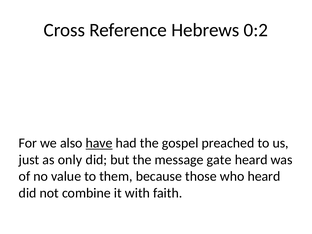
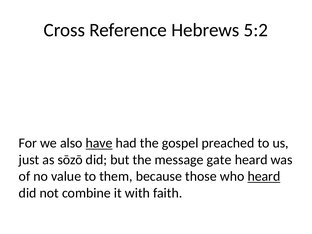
0:2: 0:2 -> 5:2 (256, 30)
only: only -> sōzō (70, 160)
heard underline: none -> present (264, 176)
